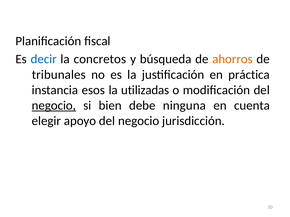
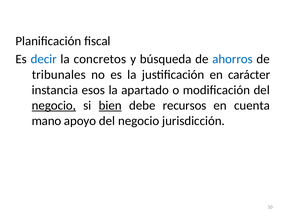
ahorros colour: orange -> blue (232, 59)
práctica: práctica -> carácter (249, 75)
utilizadas: utilizadas -> apartado (145, 90)
bien underline: none -> present (110, 106)
ninguna: ninguna -> recursos (185, 106)
elegir: elegir -> mano (46, 121)
